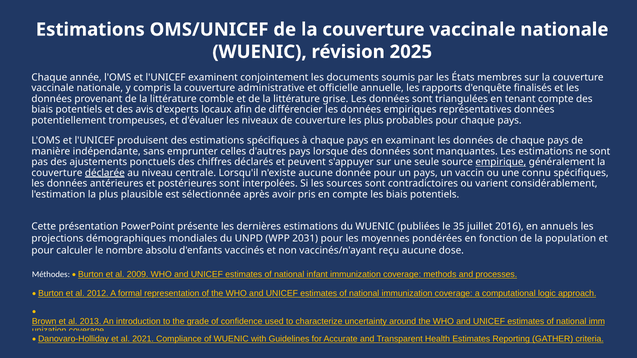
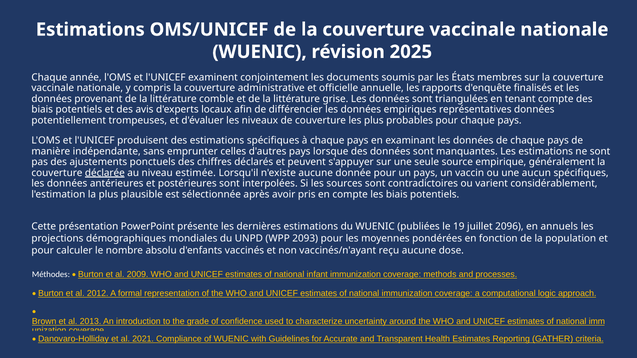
empirique underline: present -> none (501, 162)
centrale: centrale -> estimée (196, 173)
connu: connu -> aucun (536, 173)
35: 35 -> 19 (459, 227)
2016: 2016 -> 2096 (509, 227)
2031: 2031 -> 2093 (305, 239)
